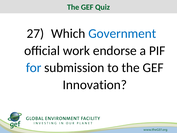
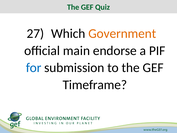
Government colour: blue -> orange (122, 33)
work: work -> main (76, 51)
Innovation: Innovation -> Timeframe (95, 85)
